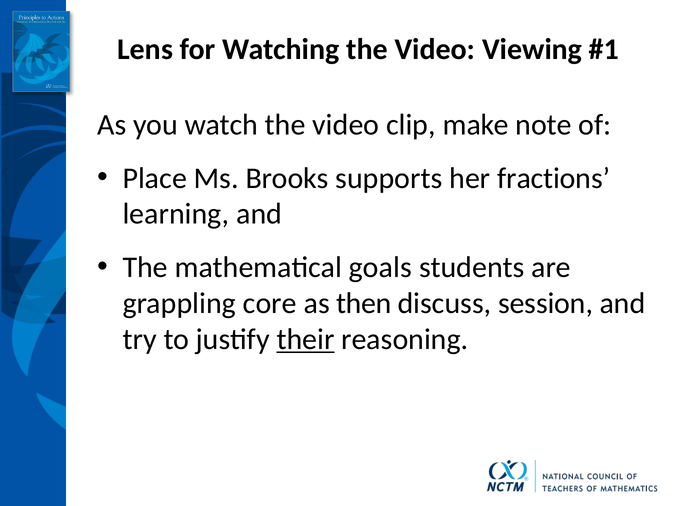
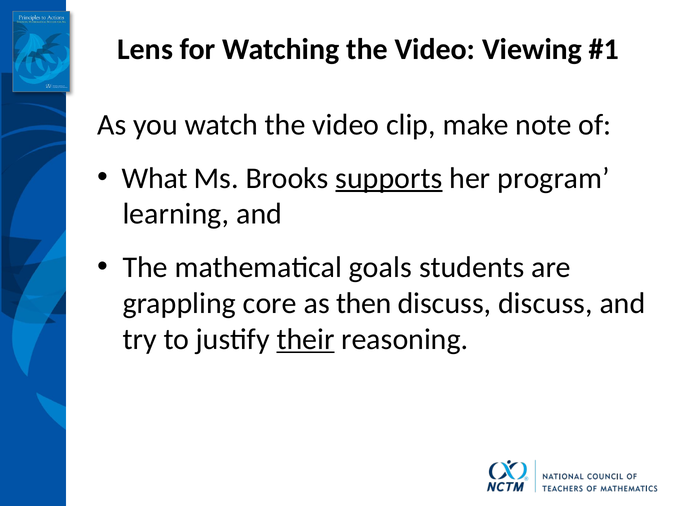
Place: Place -> What (155, 178)
supports underline: none -> present (389, 178)
fractions: fractions -> program (554, 178)
discuss session: session -> discuss (545, 303)
